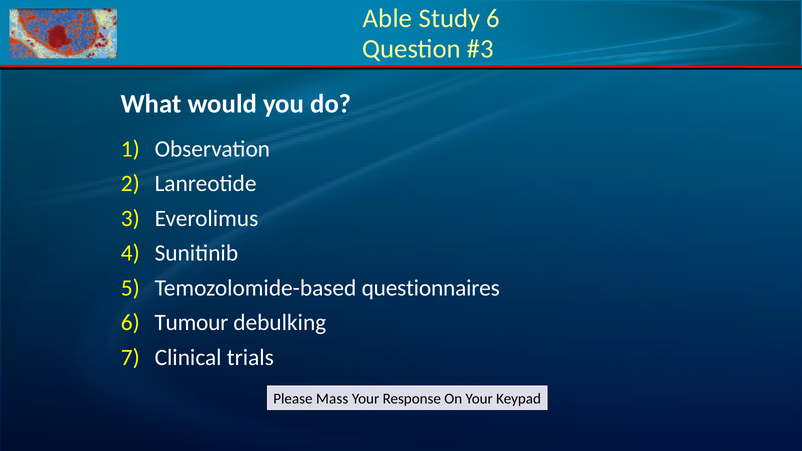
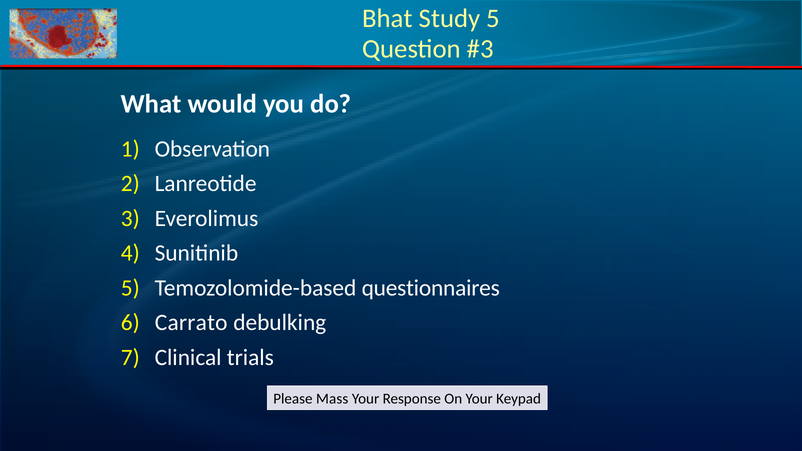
Able: Able -> Bhat (387, 19)
Study 6: 6 -> 5 (493, 19)
Tumour: Tumour -> Carrato (191, 323)
